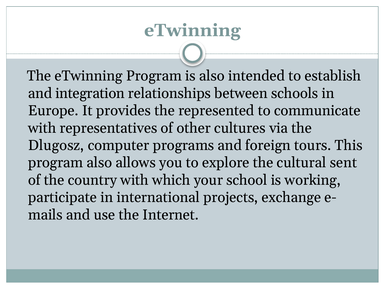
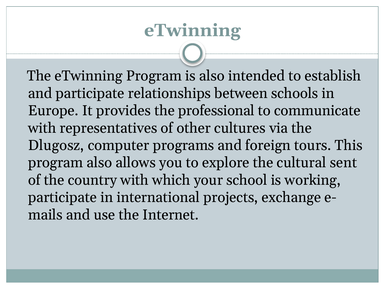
and integration: integration -> participate (90, 93)
represented: represented -> professional (216, 111)
